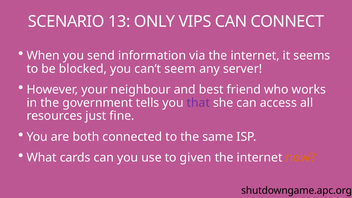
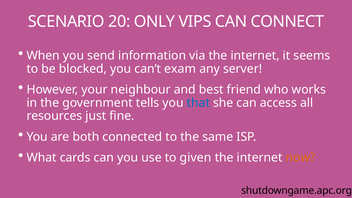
13: 13 -> 20 (119, 22)
seem: seem -> exam (180, 69)
that colour: purple -> blue (198, 103)
